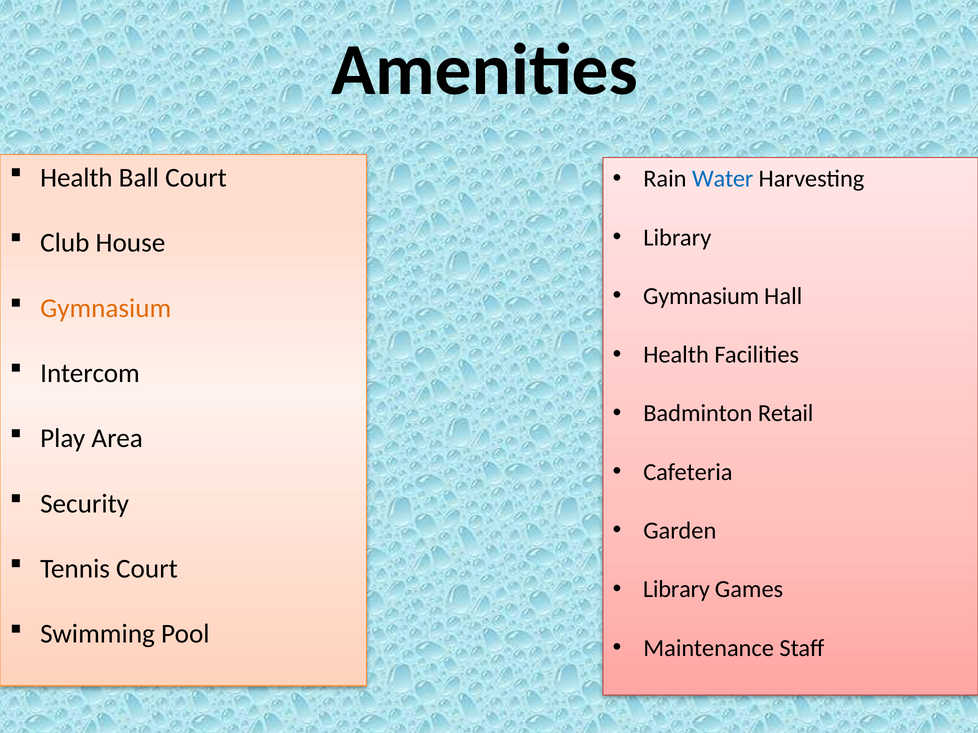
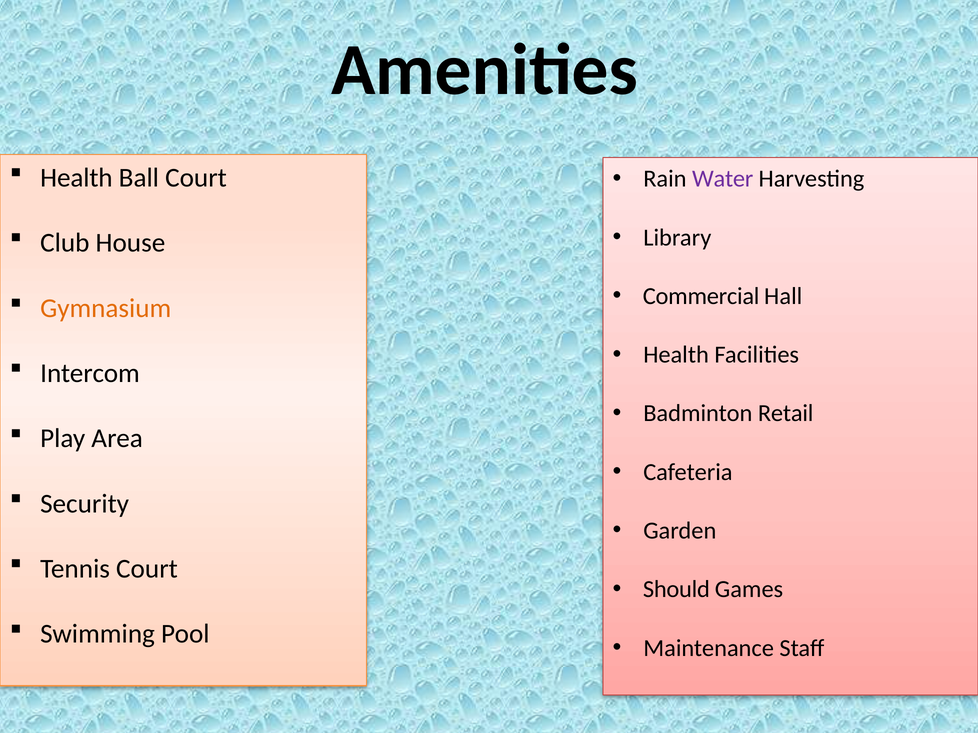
Water colour: blue -> purple (723, 179)
Gymnasium: Gymnasium -> Commercial (701, 296)
Library: Library -> Should (676, 590)
